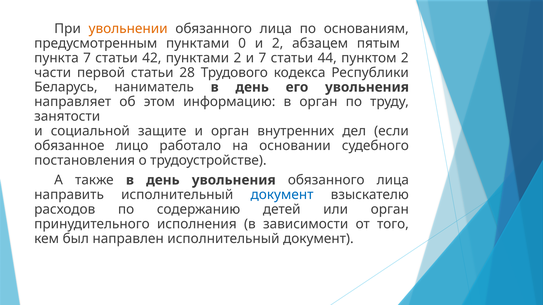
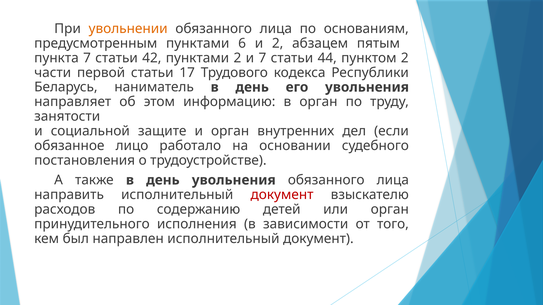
0: 0 -> 6 (242, 43)
28: 28 -> 17 (187, 73)
документ colour: blue -> red (282, 195)
